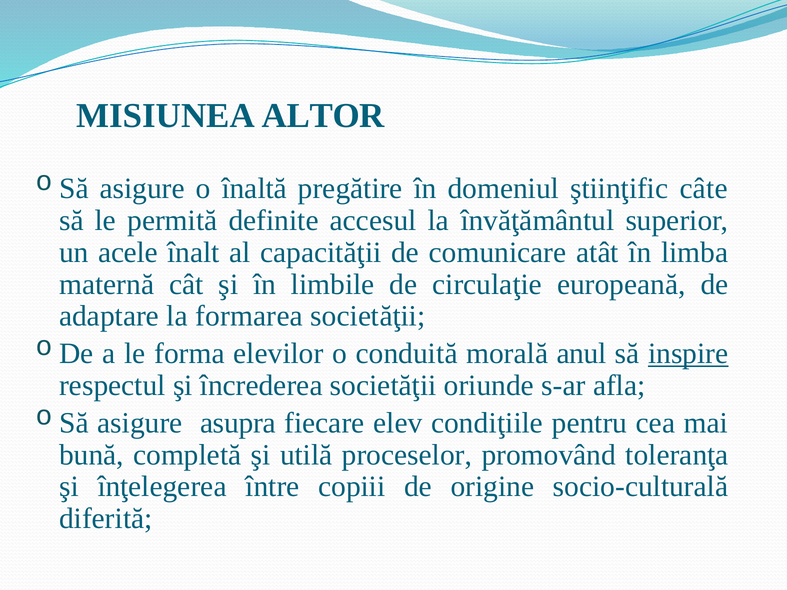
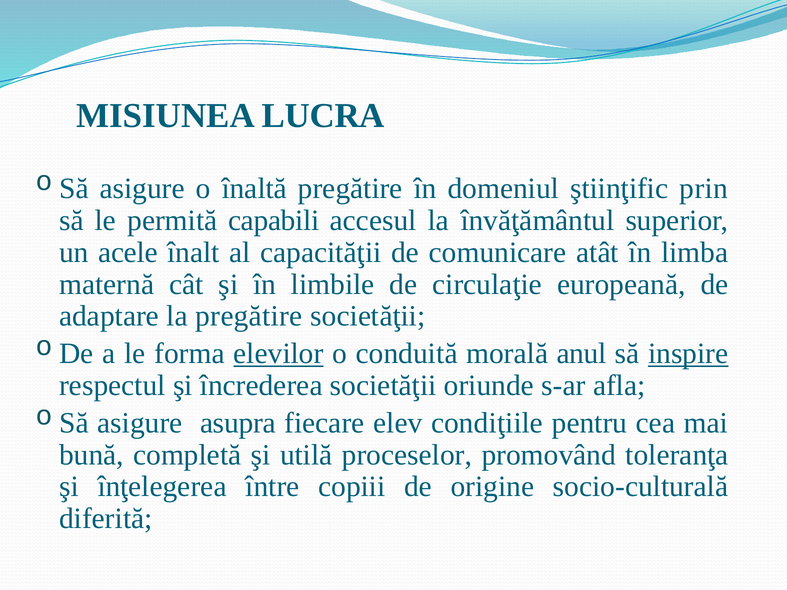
ALTOR: ALTOR -> LUCRA (323, 116)
câte: câte -> prin (704, 189)
definite: definite -> capabili (274, 221)
la formarea: formarea -> pregătire (249, 316)
elevilor underline: none -> present (278, 354)
